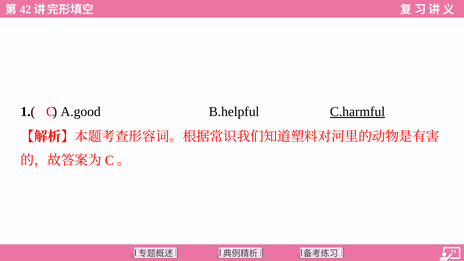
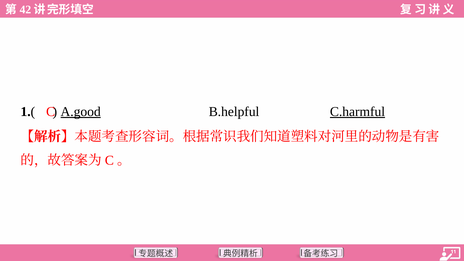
A.good underline: none -> present (81, 112)
